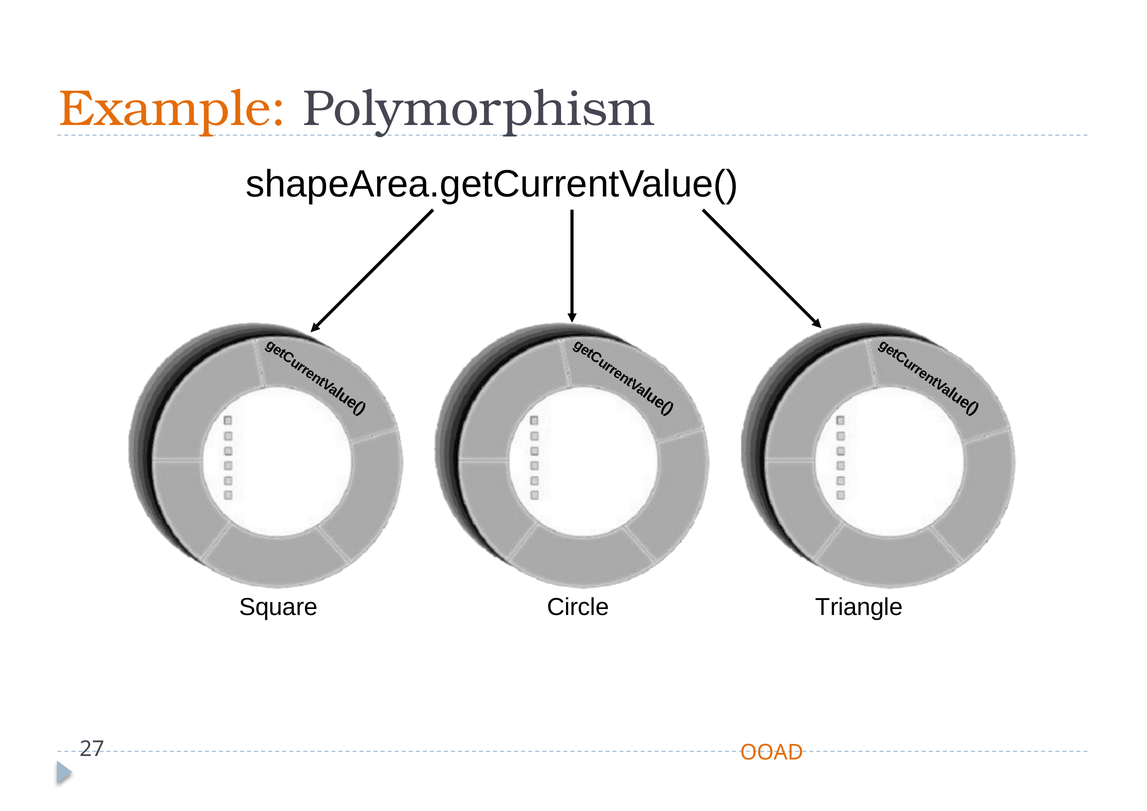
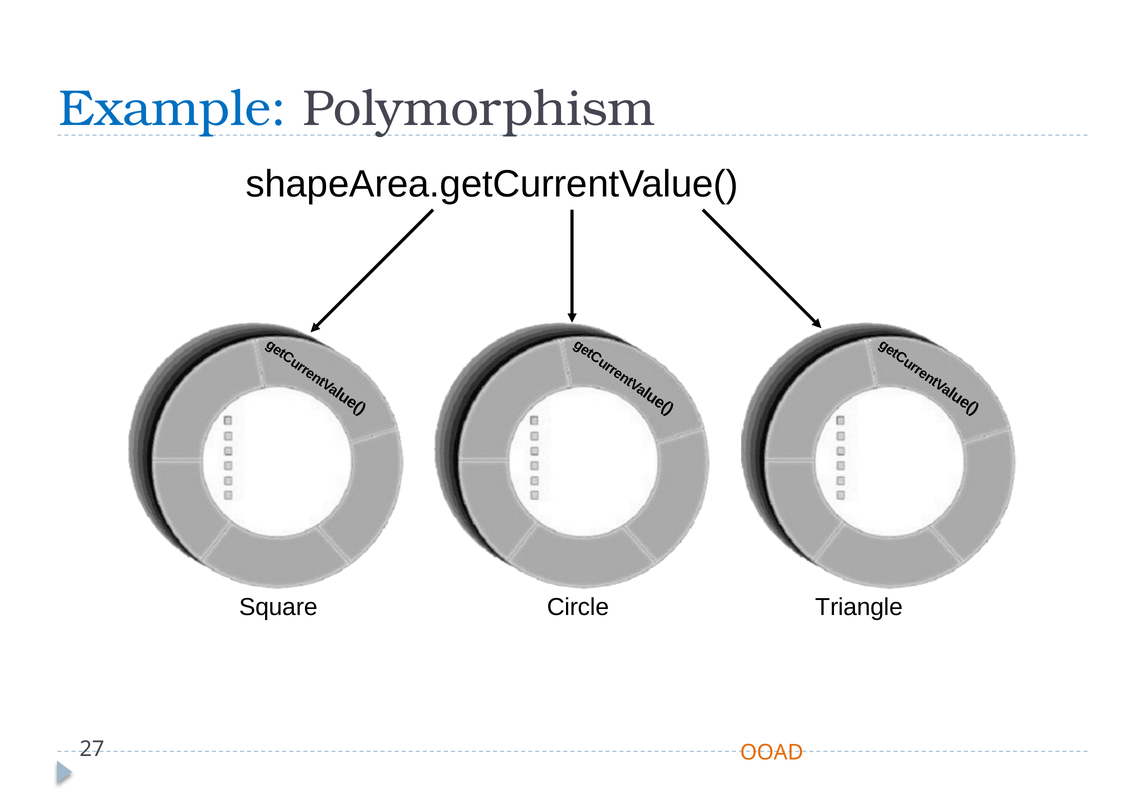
Example colour: orange -> blue (173, 108)
